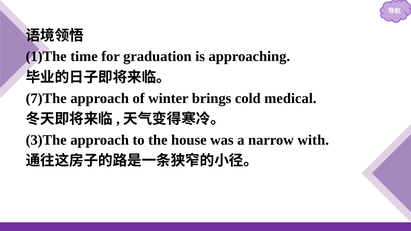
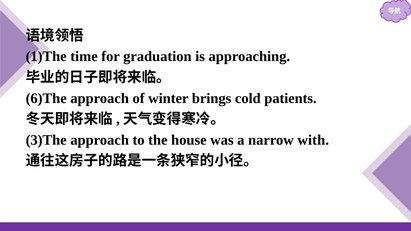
7)The: 7)The -> 6)The (46, 98)
medical: medical -> patients (290, 98)
